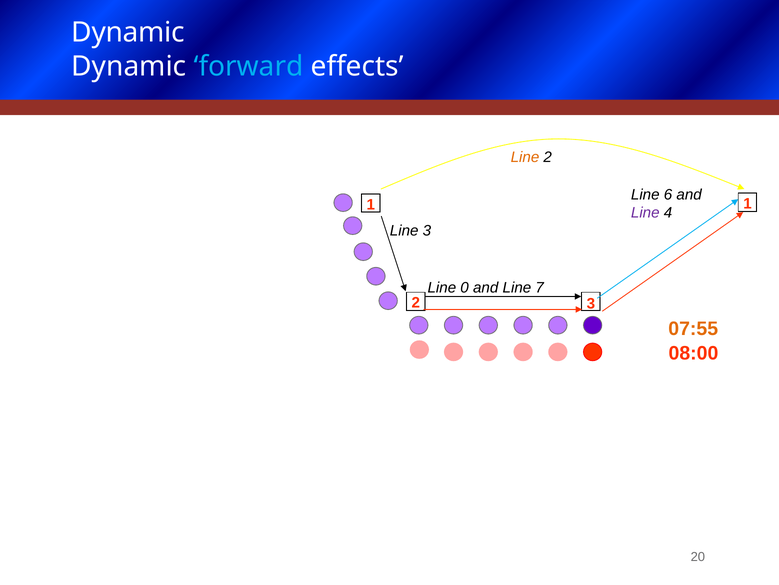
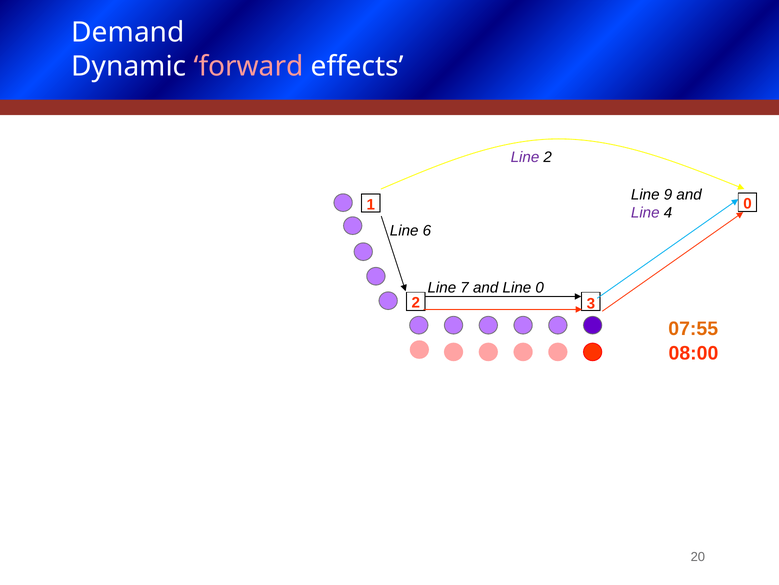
Dynamic: Dynamic -> Demand (128, 32)
forward colour: light blue -> pink (249, 66)
Line colour: orange -> purple (525, 157)
6: 6 -> 9 (668, 194)
1 1: 1 -> 0 (748, 203)
Line 3: 3 -> 6 (427, 231)
0: 0 -> 7 (465, 287)
Line 7: 7 -> 0 (540, 287)
